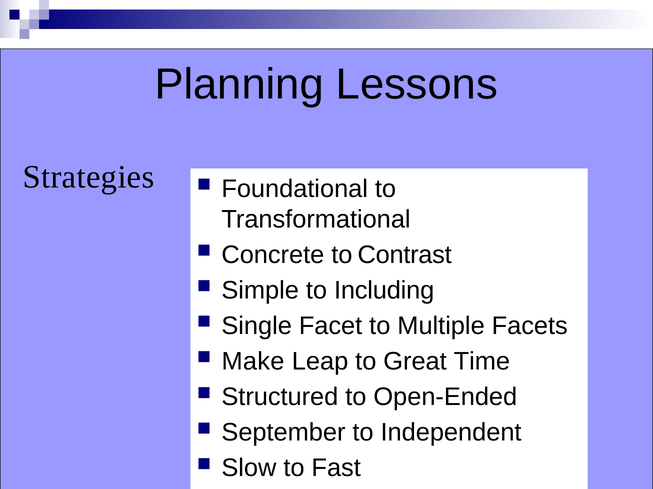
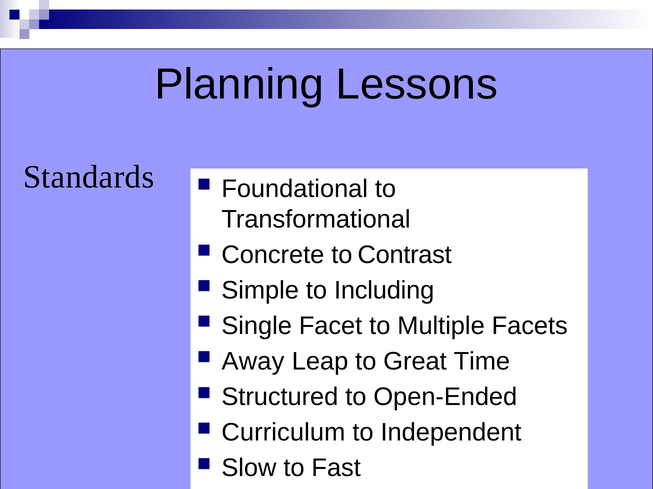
Strategies: Strategies -> Standards (89, 177)
Make: Make -> Away (253, 362)
September: September -> Curriculum (283, 433)
